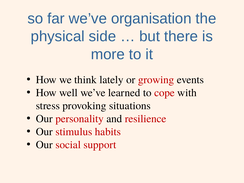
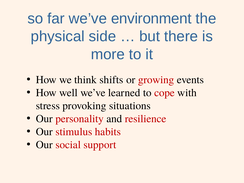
organisation: organisation -> environment (151, 19)
lately: lately -> shifts (111, 80)
